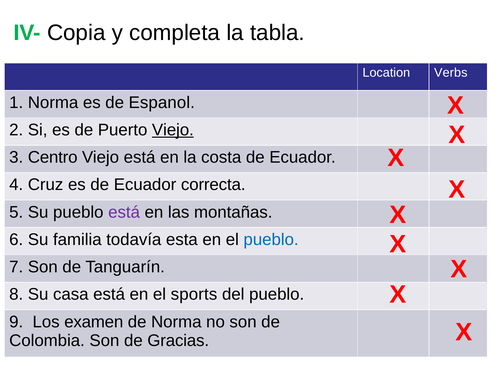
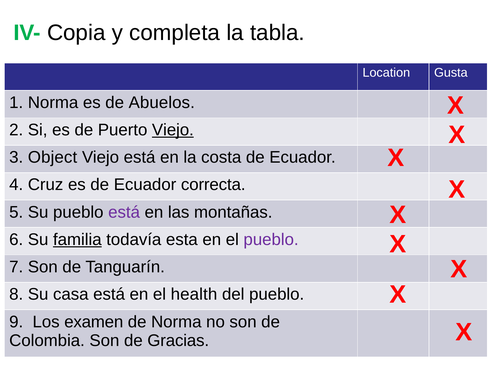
Verbs: Verbs -> Gusta (451, 73)
Espanol: Espanol -> Abuelos (162, 103)
Centro: Centro -> Object (53, 157)
familia underline: none -> present (77, 240)
pueblo colour: blue -> purple (271, 240)
sports: sports -> health (194, 294)
